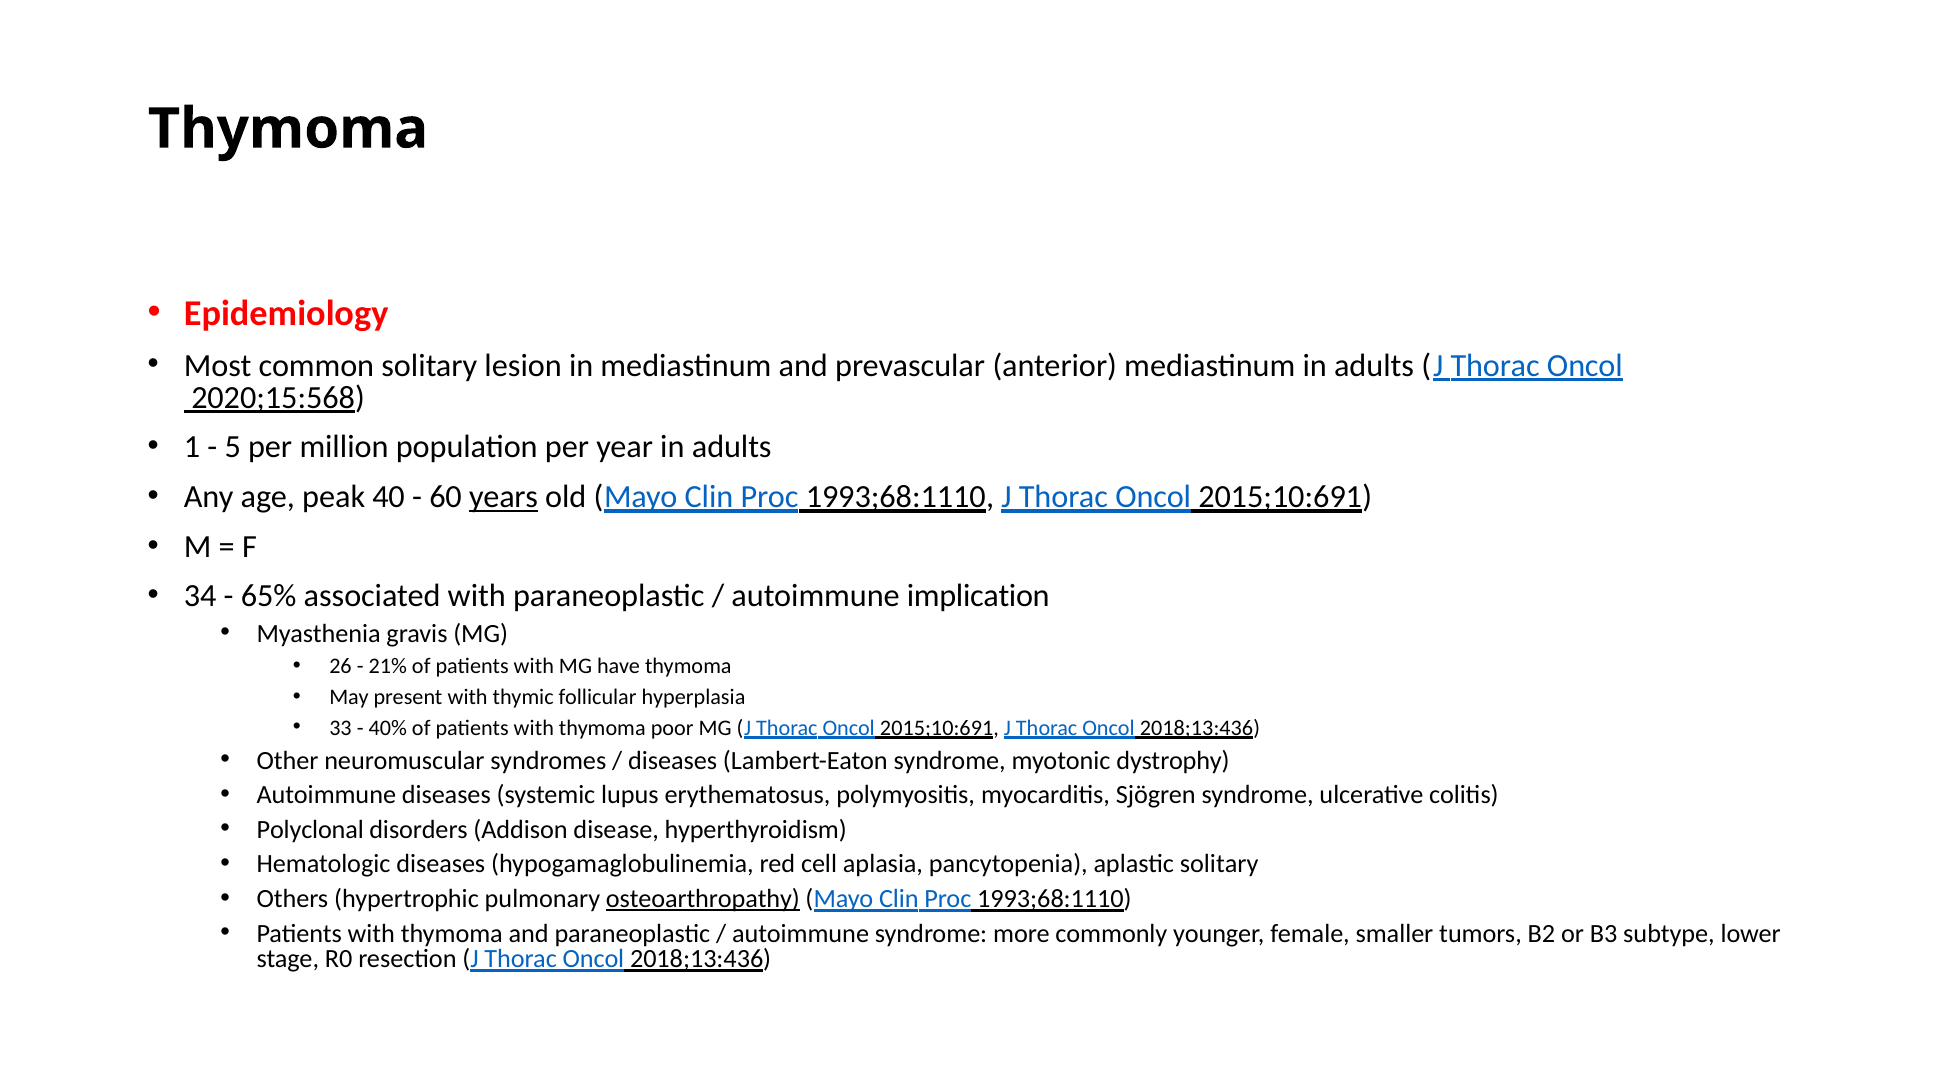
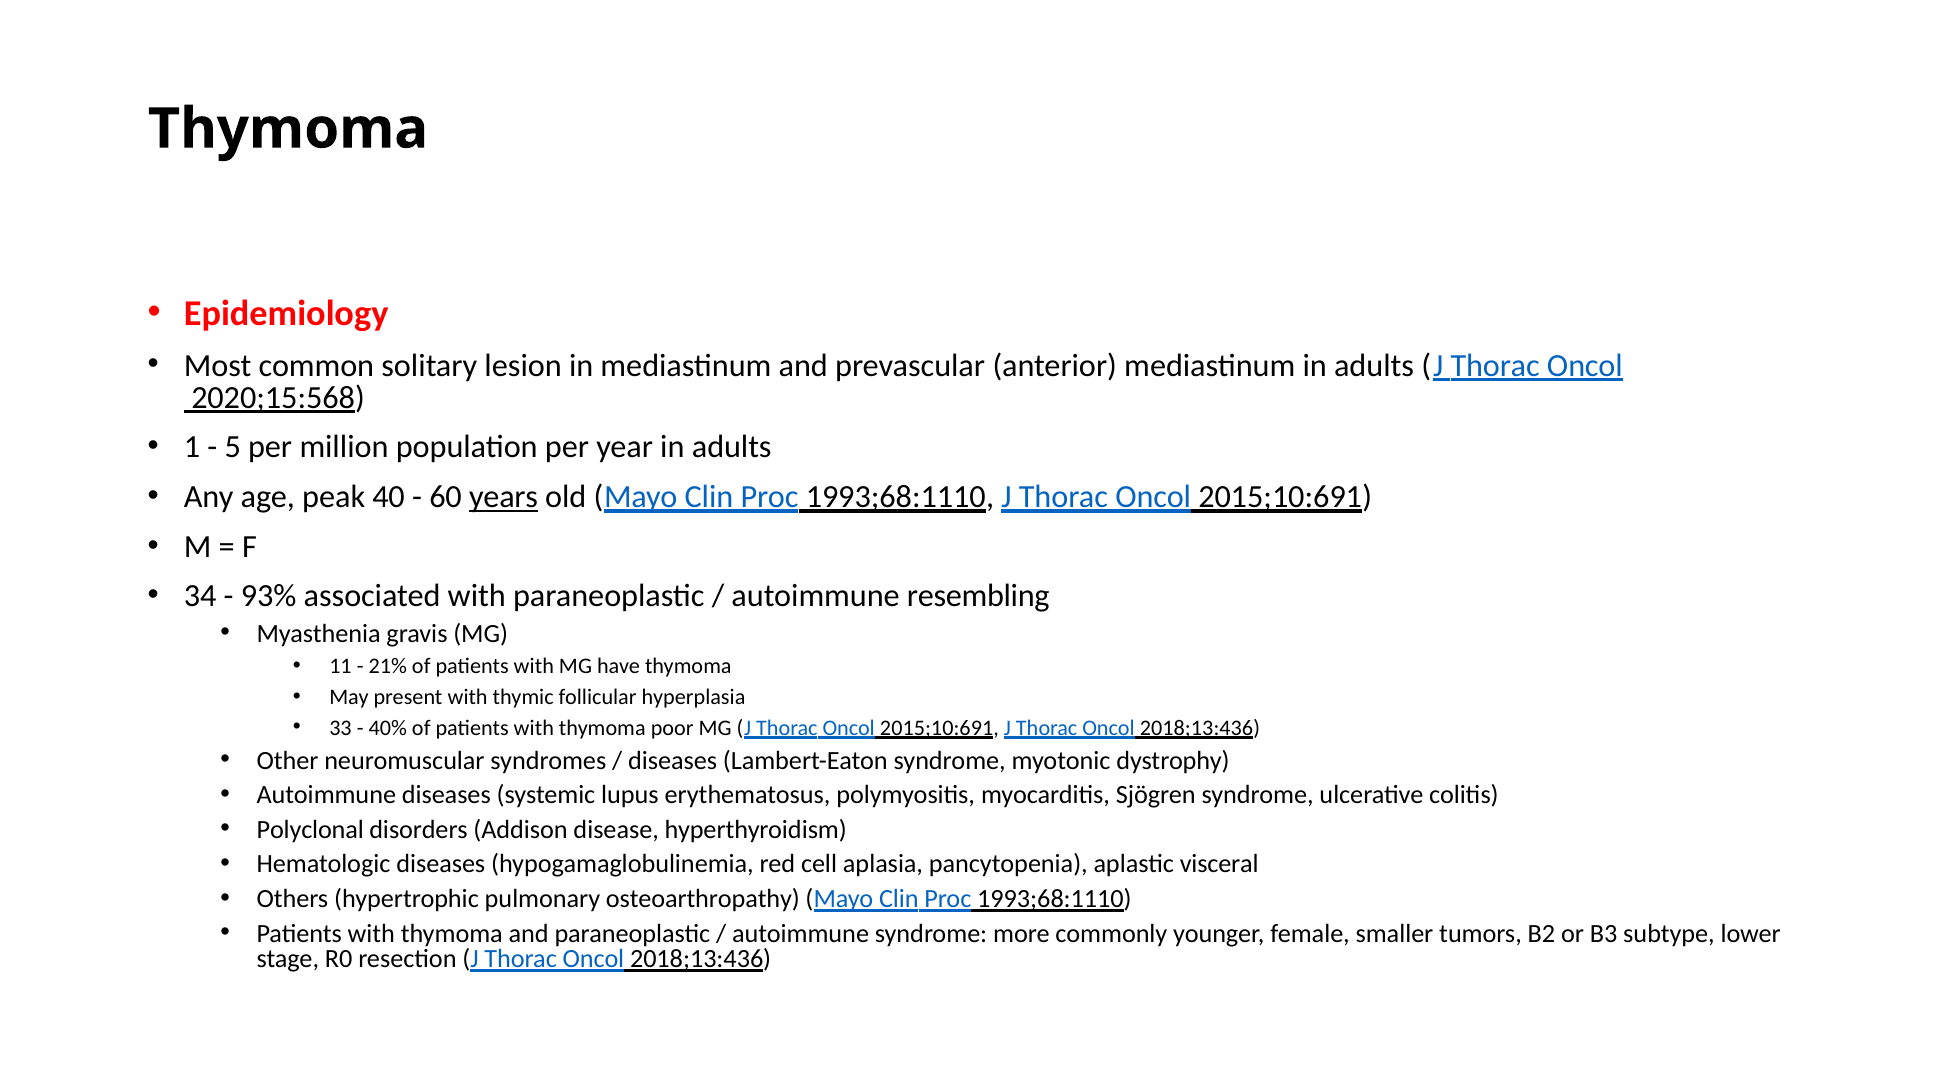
65%: 65% -> 93% (269, 596)
implication: implication -> resembling (978, 596)
26: 26 -> 11 (340, 667)
aplastic solitary: solitary -> visceral (1219, 865)
osteoarthropathy underline: present -> none (703, 899)
